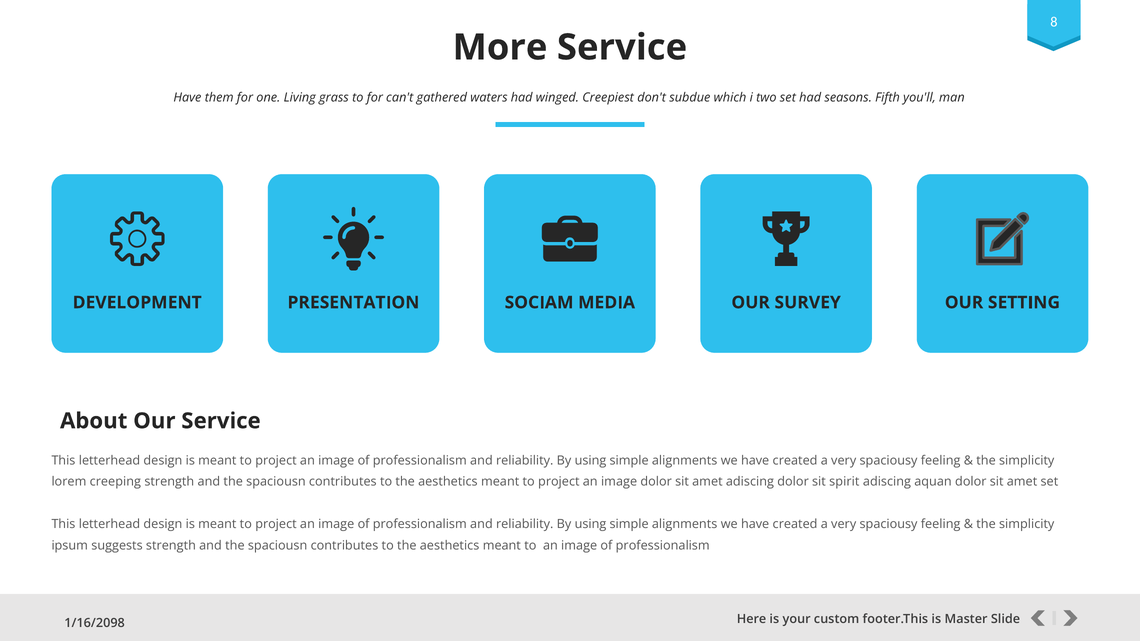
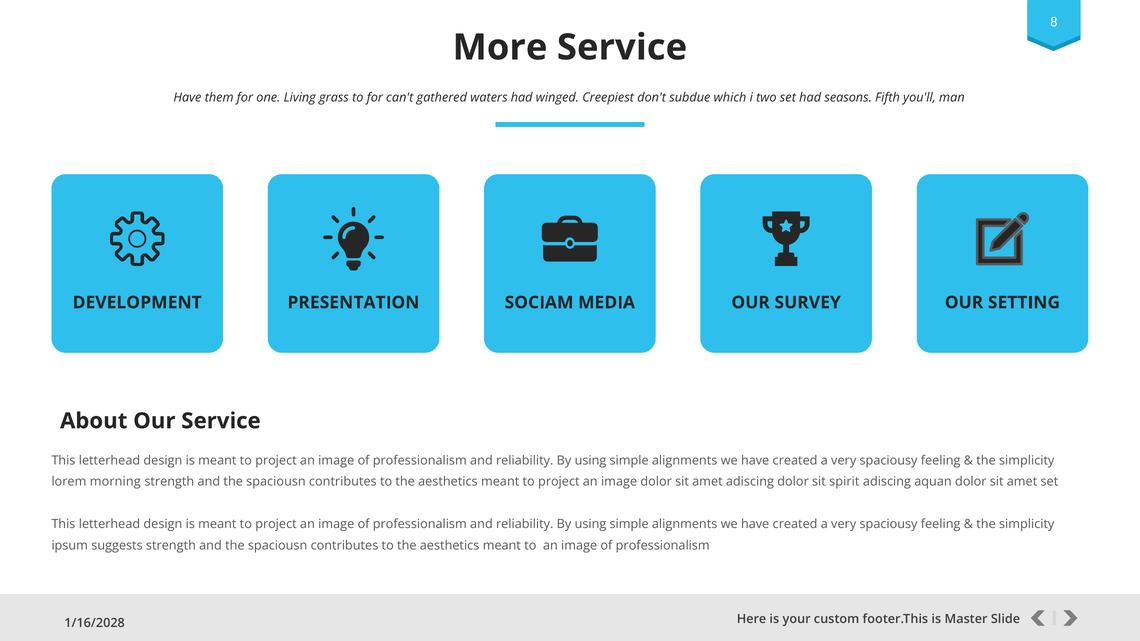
creeping: creeping -> morning (115, 482)
1/16/2098: 1/16/2098 -> 1/16/2028 (95, 623)
